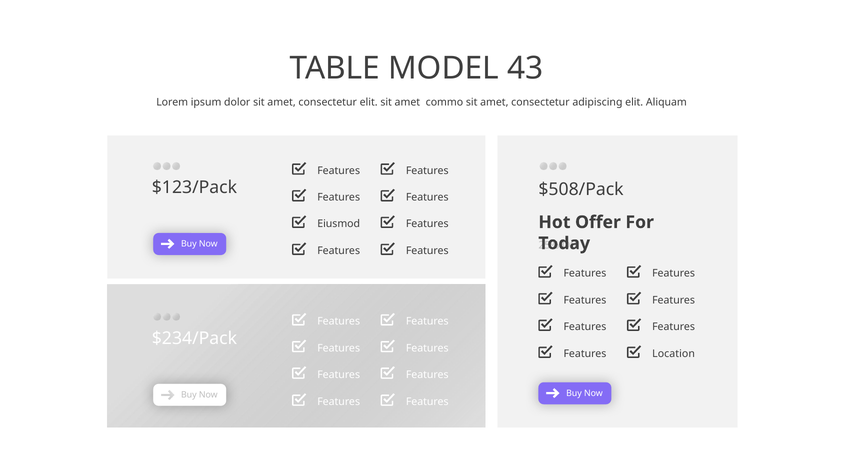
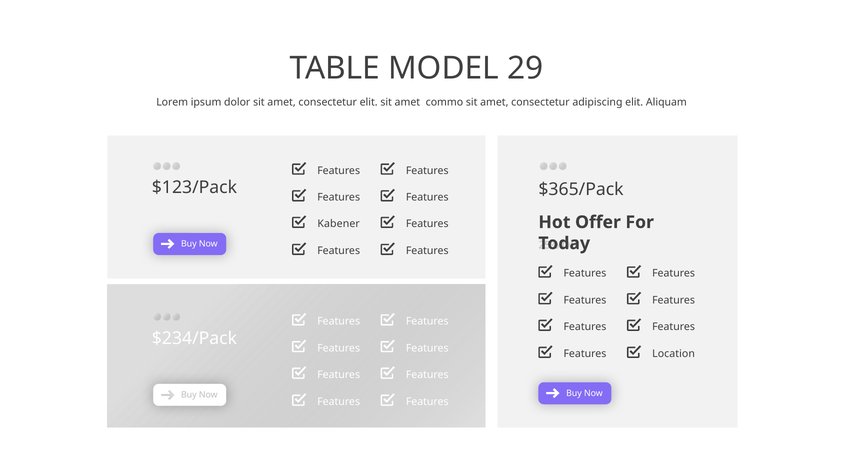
43: 43 -> 29 (525, 68)
$508/Pack: $508/Pack -> $365/Pack (581, 189)
Eiusmod: Eiusmod -> Kabener (339, 224)
